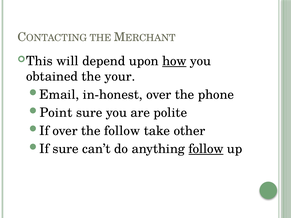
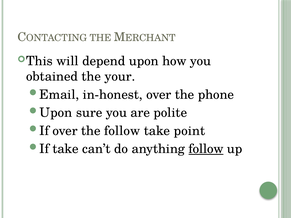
how underline: present -> none (174, 61)
Point: Point -> Upon (56, 113)
other: other -> point (189, 131)
If sure: sure -> take (66, 149)
